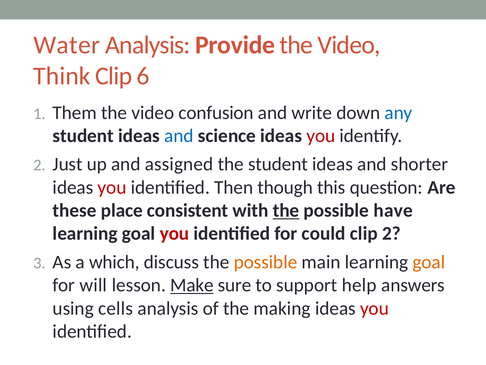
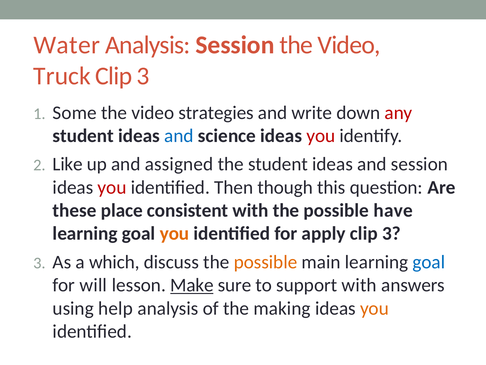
Analysis Provide: Provide -> Session (235, 45)
Think: Think -> Truck (62, 76)
6: 6 -> 3 (143, 76)
Them: Them -> Some (75, 113)
confusion: confusion -> strategies (216, 113)
any colour: blue -> red (398, 113)
Just: Just -> Like (68, 164)
and shorter: shorter -> session (419, 164)
the underline: present -> none (286, 210)
you colour: red -> orange (174, 233)
could: could -> apply (324, 233)
2: 2 -> 3 (391, 233)
goal colour: orange -> blue (429, 262)
support help: help -> with (359, 285)
cells: cells -> help (116, 308)
you colour: red -> orange (374, 308)
